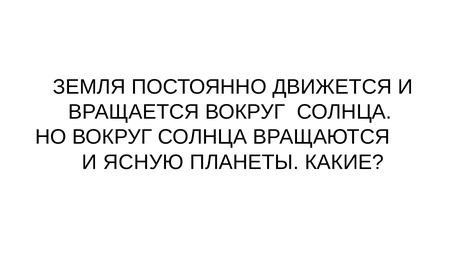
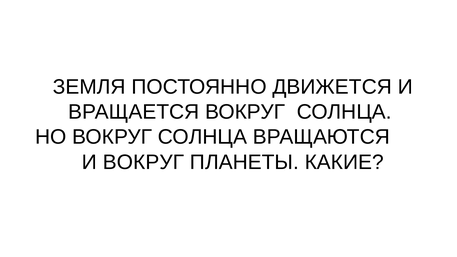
И ЯСНУЮ: ЯСНУЮ -> ВОКРУГ (143, 162)
